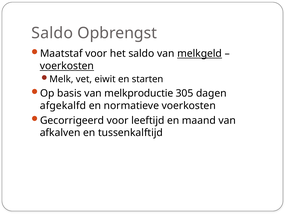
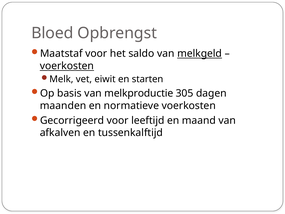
Saldo: Saldo -> Bloed (52, 33)
afgekalfd: afgekalfd -> maanden (63, 106)
